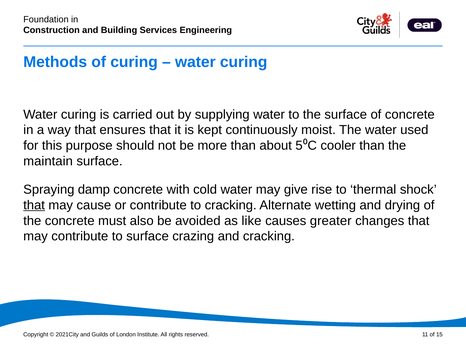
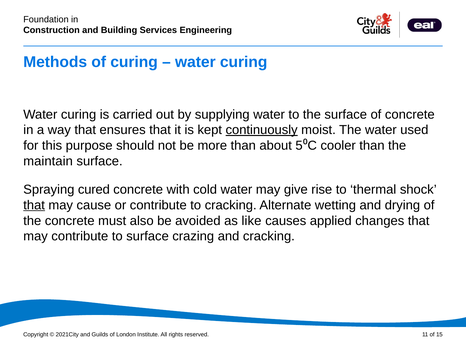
continuously underline: none -> present (262, 130)
damp: damp -> cured (94, 189)
greater: greater -> applied (331, 220)
